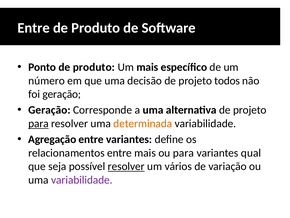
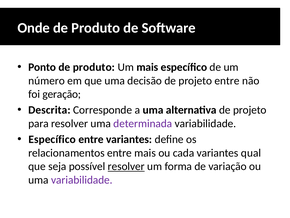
Entre: Entre -> Onde (34, 28)
projeto todos: todos -> entre (227, 81)
Geração: Geração -> Descrita (49, 110)
para underline: present -> none (39, 123)
determinada colour: orange -> purple (143, 123)
Agregação: Agregação -> Específico (52, 139)
ou para: para -> cada (184, 153)
vários: vários -> forma (178, 166)
